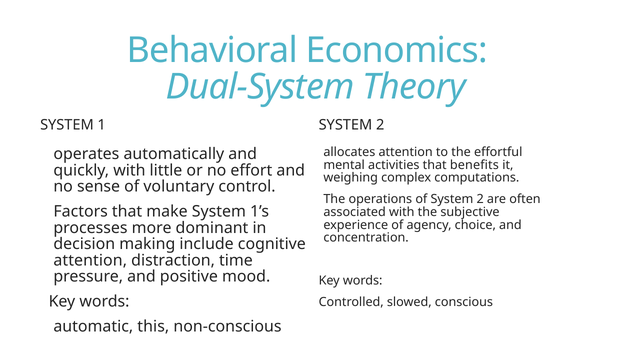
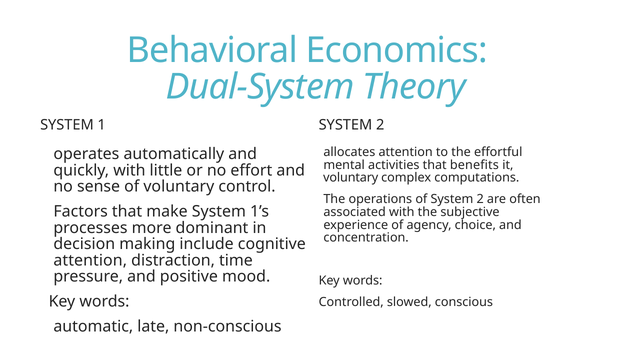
weighing: weighing -> voluntary (351, 178)
this: this -> late (153, 327)
